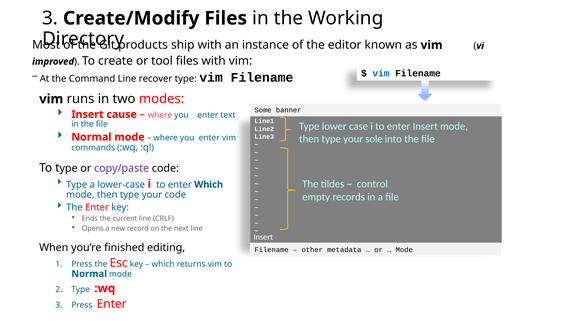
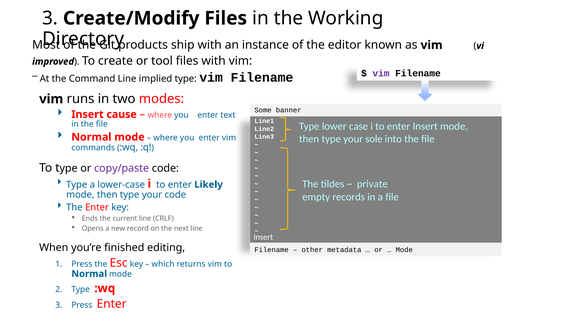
vim colour: blue -> purple (381, 73)
recover: recover -> implied (156, 79)
enter Which: Which -> Likely (209, 185)
control: control -> private (372, 184)
